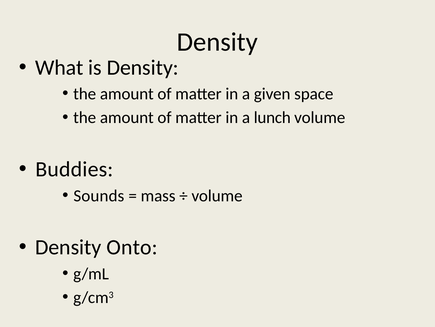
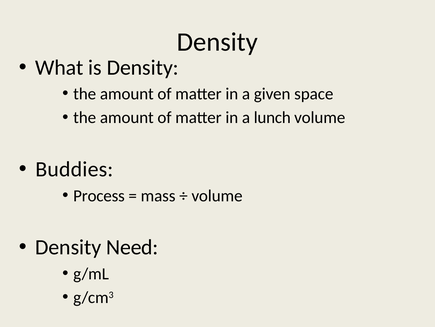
Sounds: Sounds -> Process (99, 195)
Onto: Onto -> Need (132, 247)
